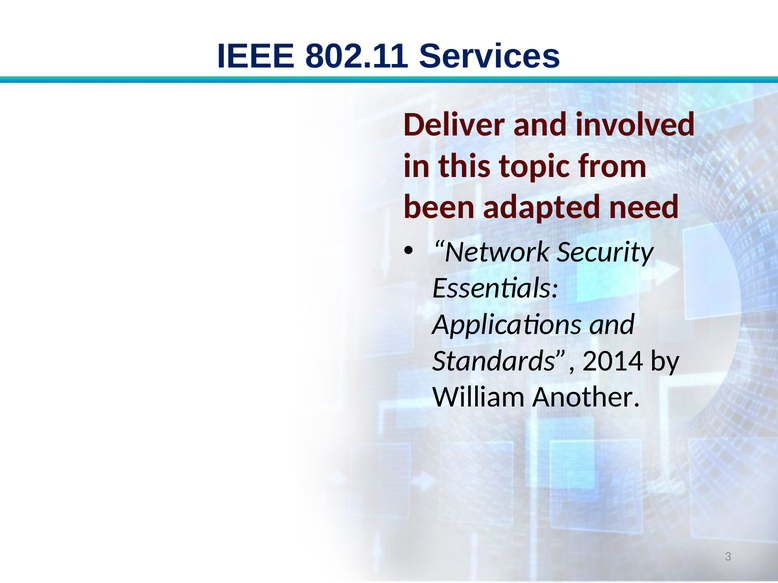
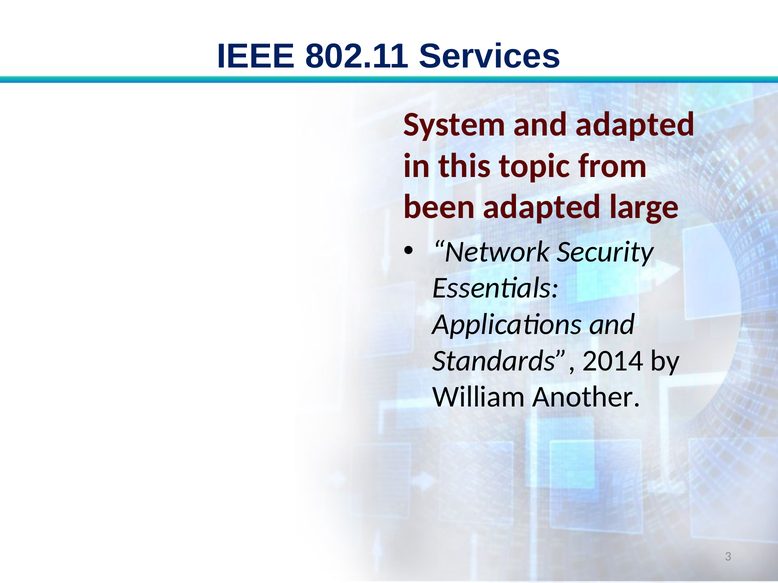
Deliver: Deliver -> System (454, 124)
and involved: involved -> adapted (635, 124)
need: need -> large (644, 207)
